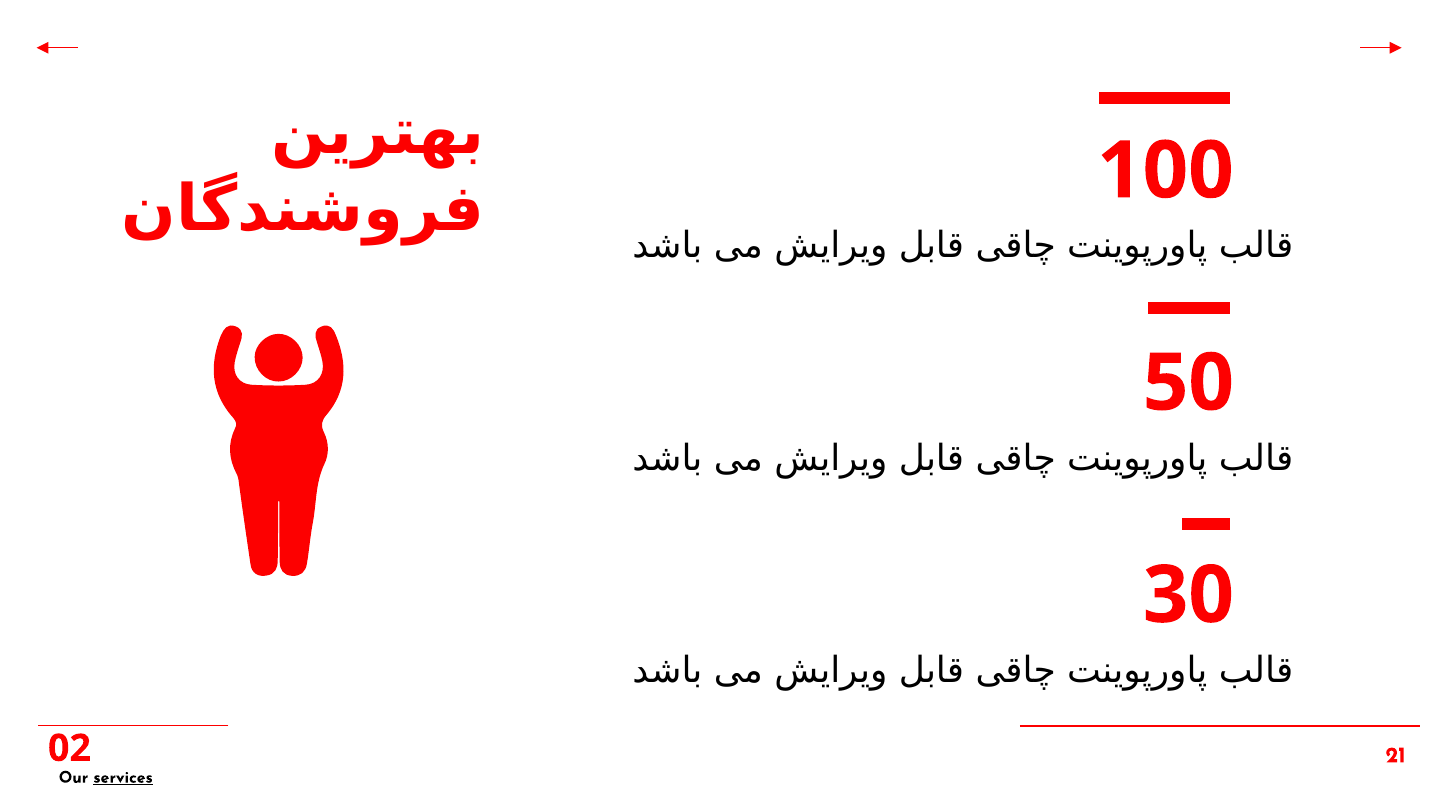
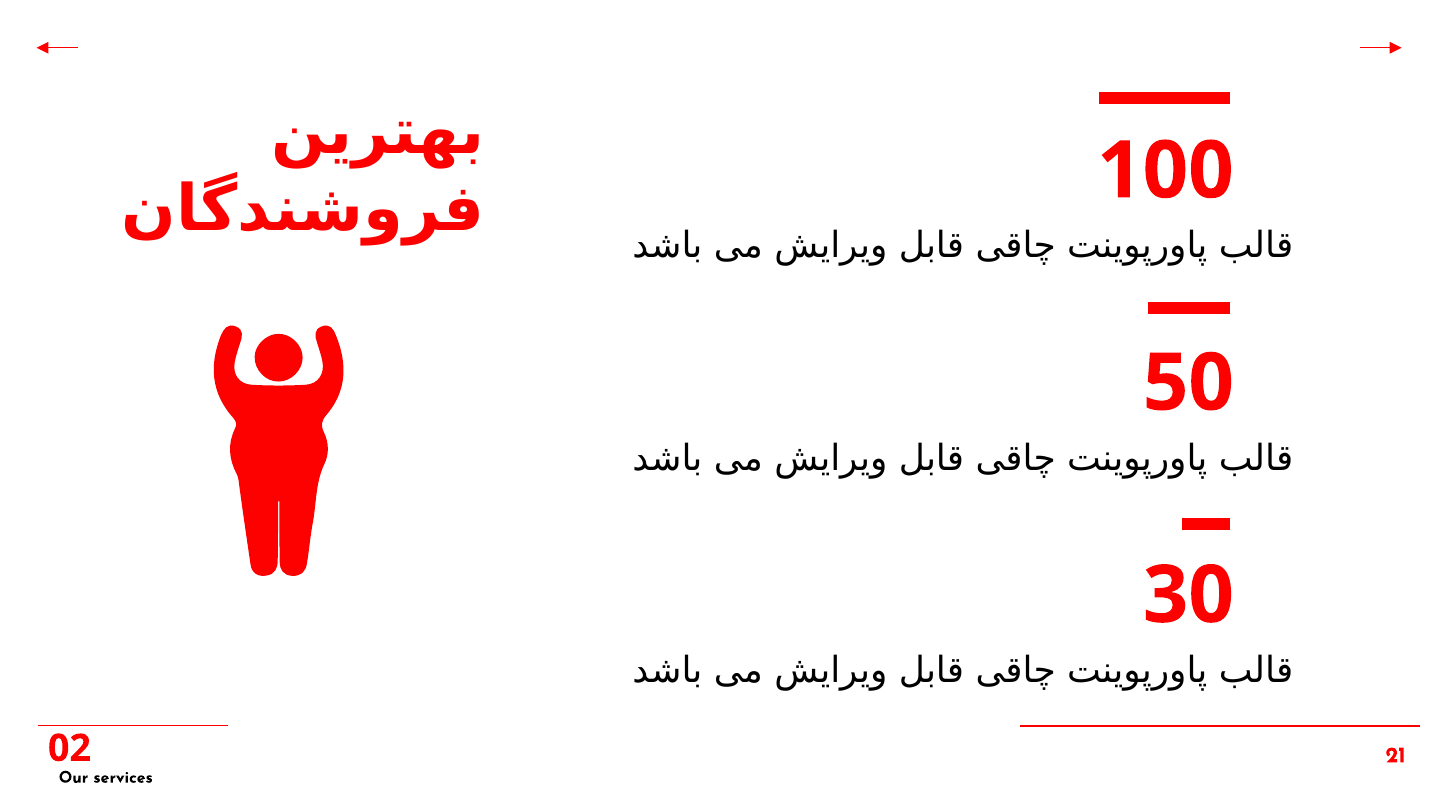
services underline: present -> none (123, 777)
